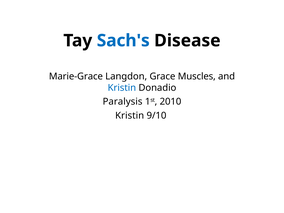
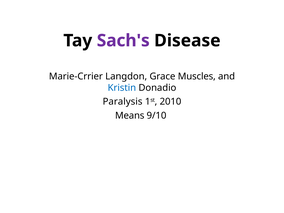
Sach's colour: blue -> purple (123, 41)
Marie-Grace: Marie-Grace -> Marie-Crrier (76, 76)
Kristin: Kristin -> Means (130, 116)
